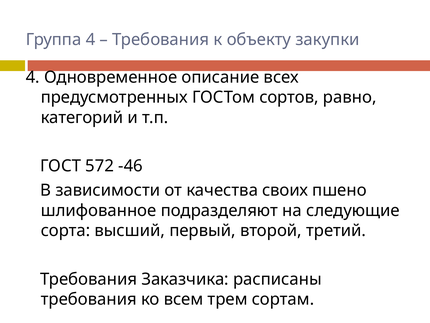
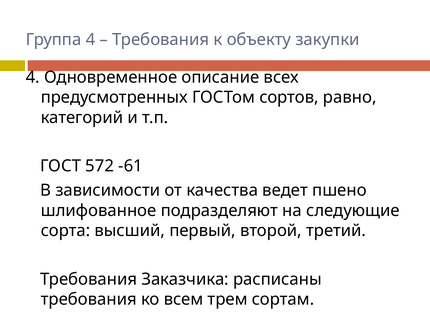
-46: -46 -> -61 (131, 166)
своих: своих -> ведет (285, 190)
